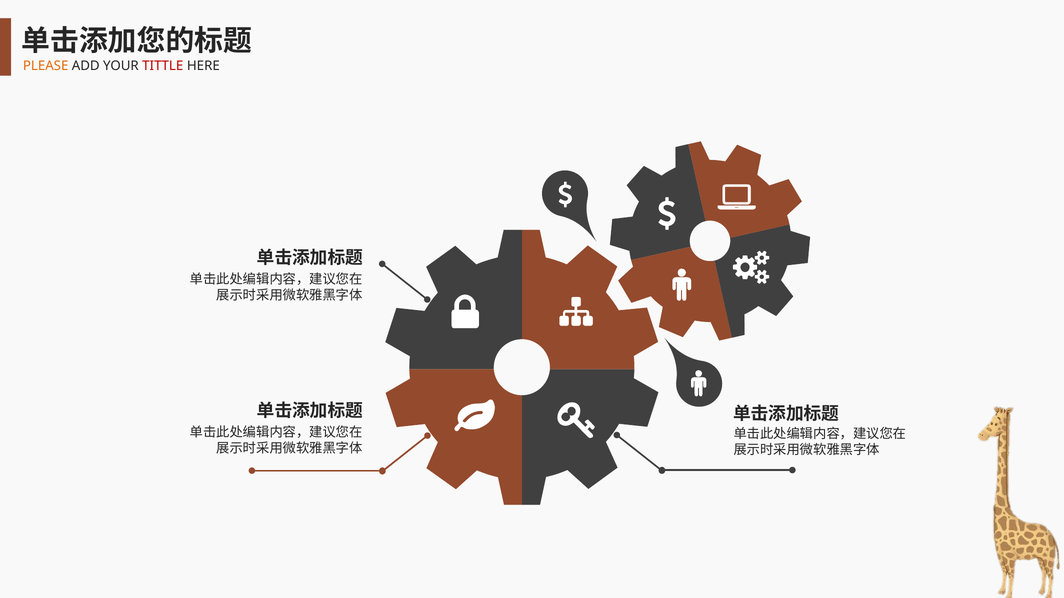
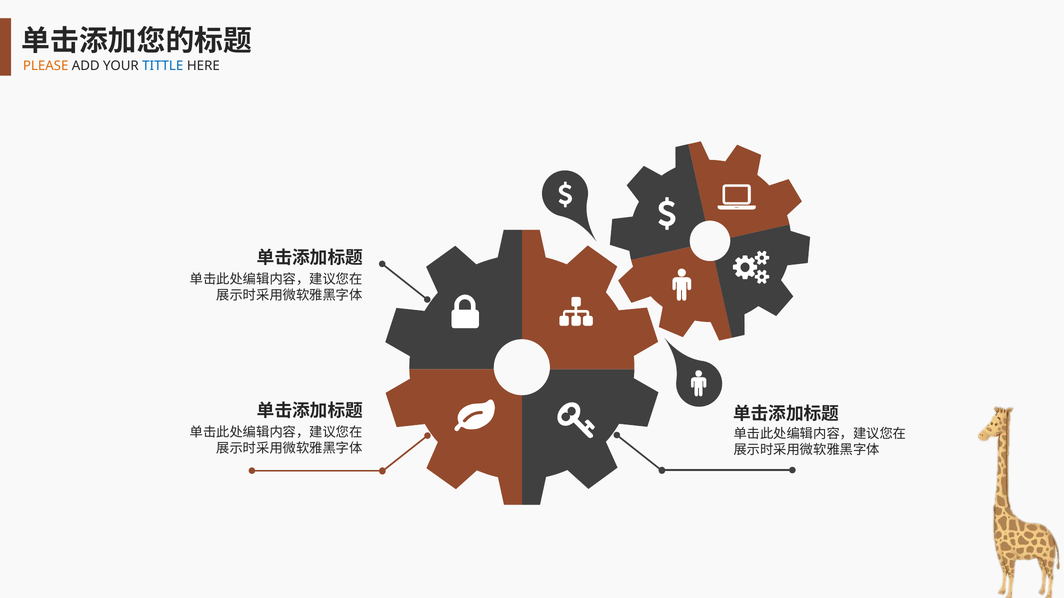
TITTLE colour: red -> blue (163, 66)
